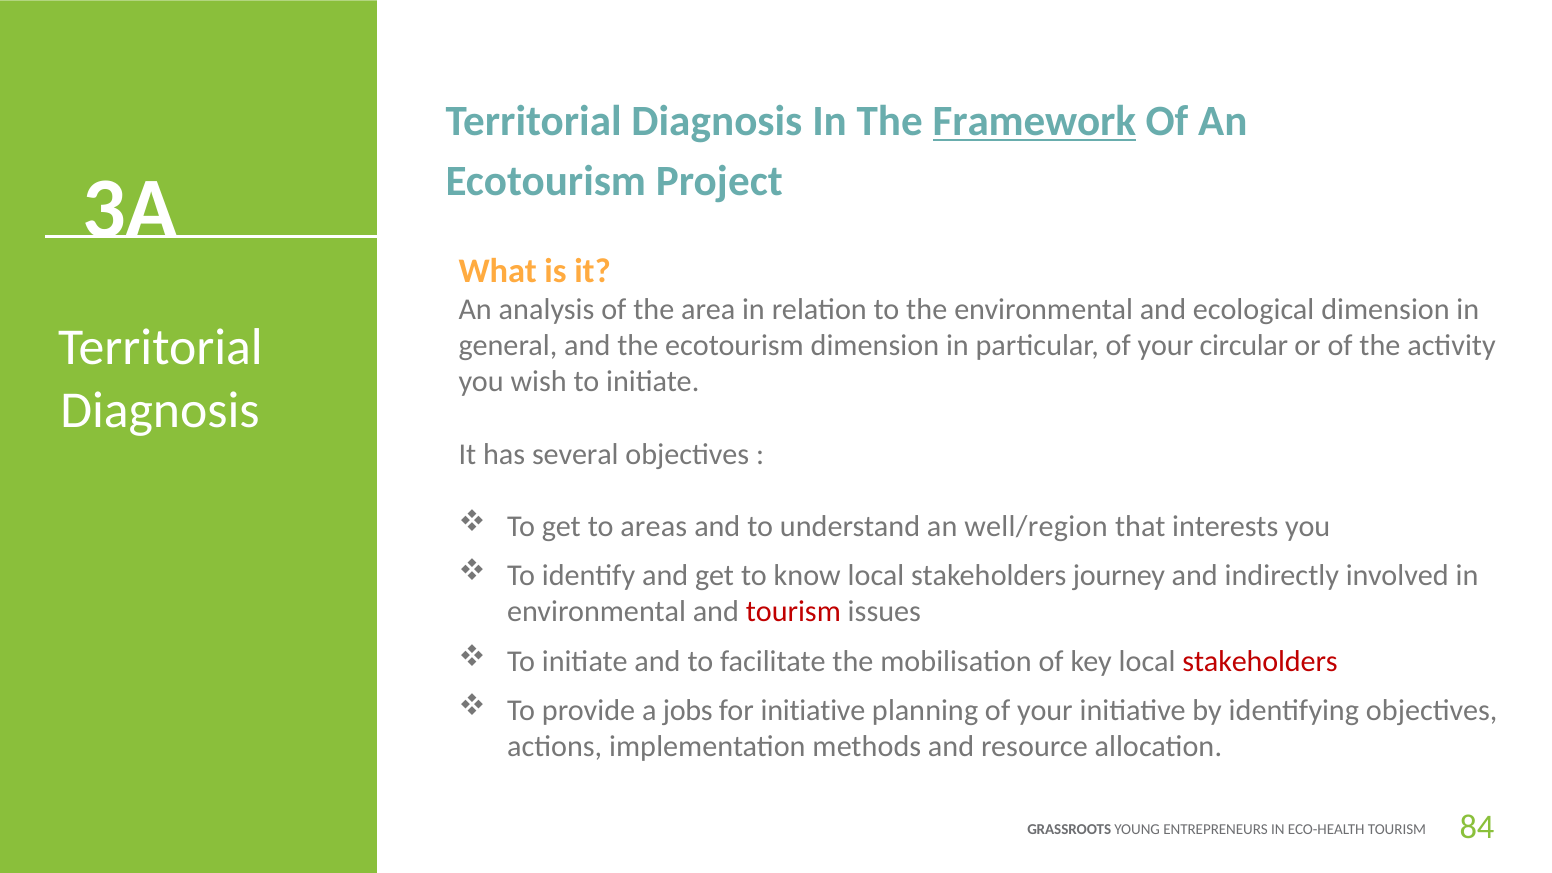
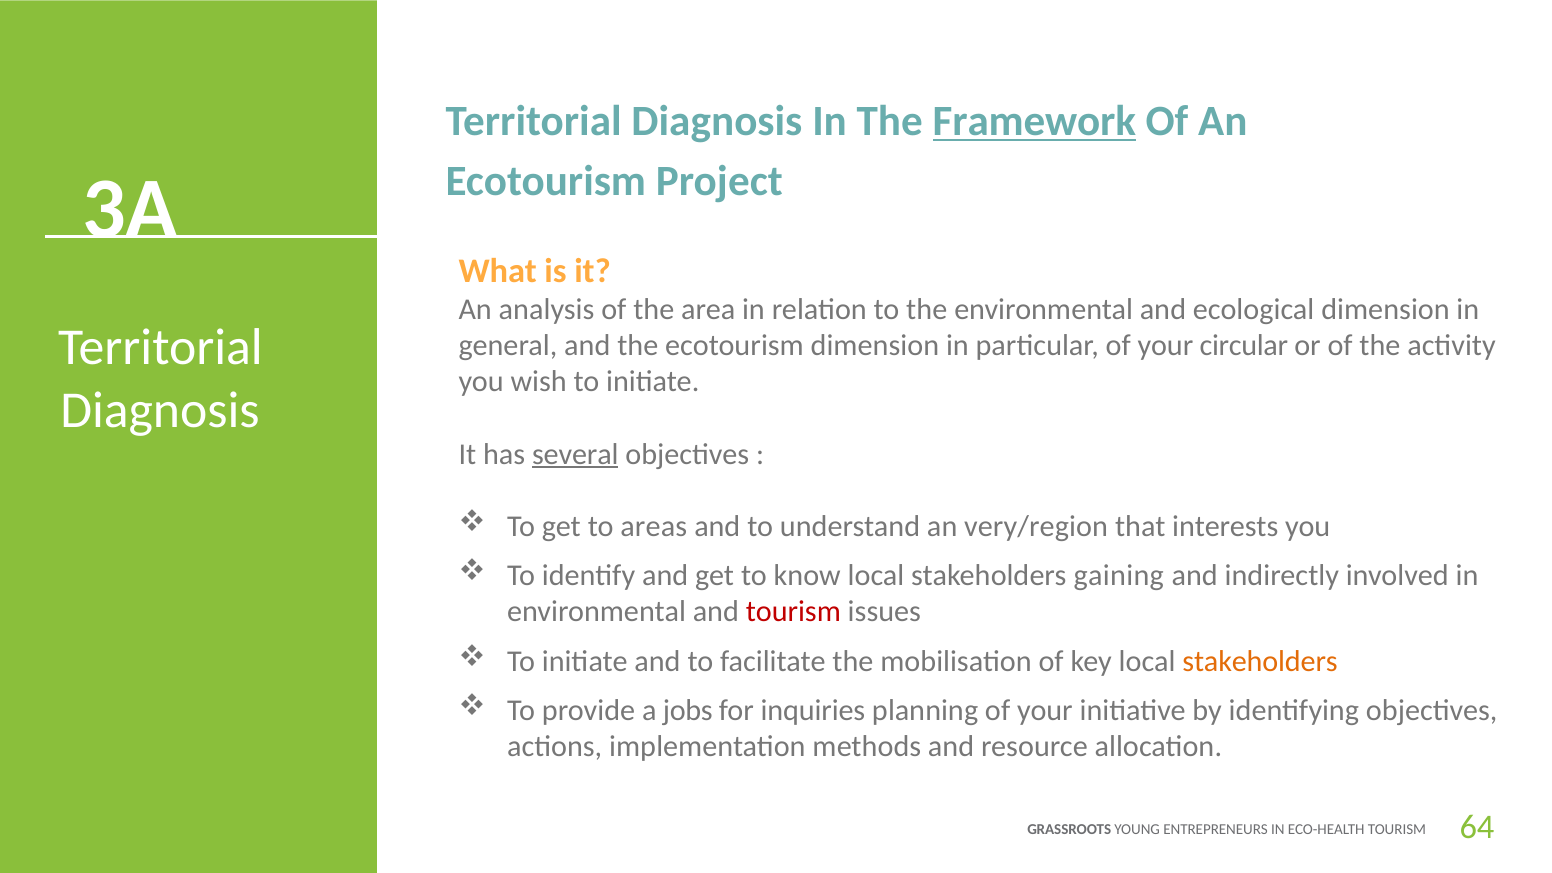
several underline: none -> present (575, 454)
well/region: well/region -> very/region (1036, 527)
journey: journey -> gaining (1119, 576)
stakeholders colour: red -> orange (1260, 661)
for initiative: initiative -> inquiries (813, 710)
84: 84 -> 64 (1477, 827)
